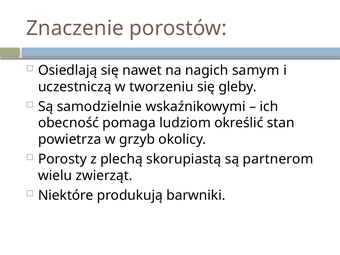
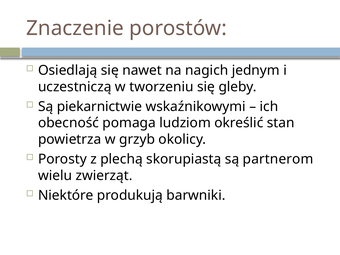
samym: samym -> jednym (256, 70)
samodzielnie: samodzielnie -> piekarnictwie (99, 107)
